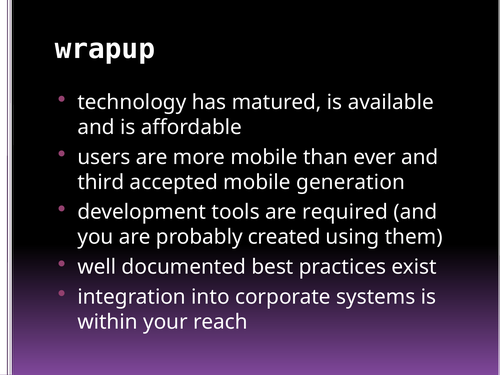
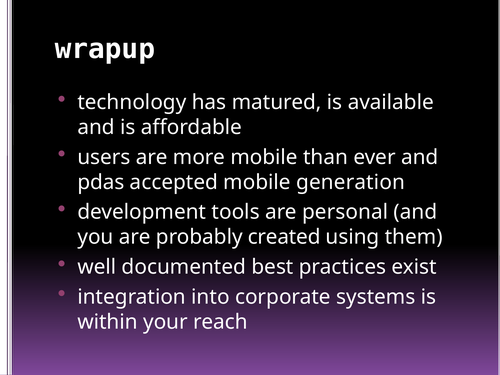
third: third -> pdas (101, 182)
required: required -> personal (345, 212)
